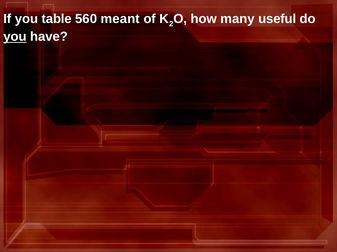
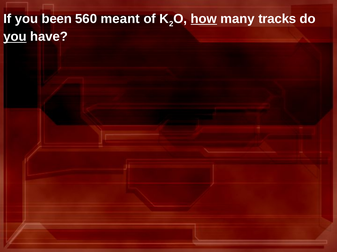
table: table -> been (57, 19)
how underline: none -> present (204, 19)
useful: useful -> tracks (277, 19)
